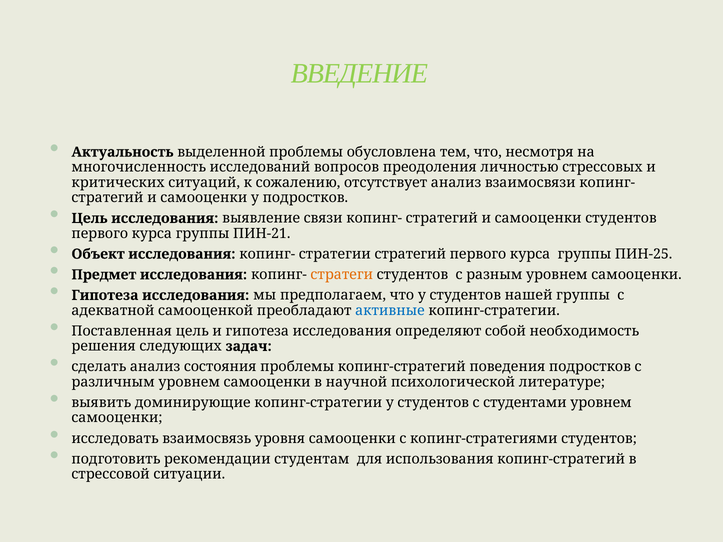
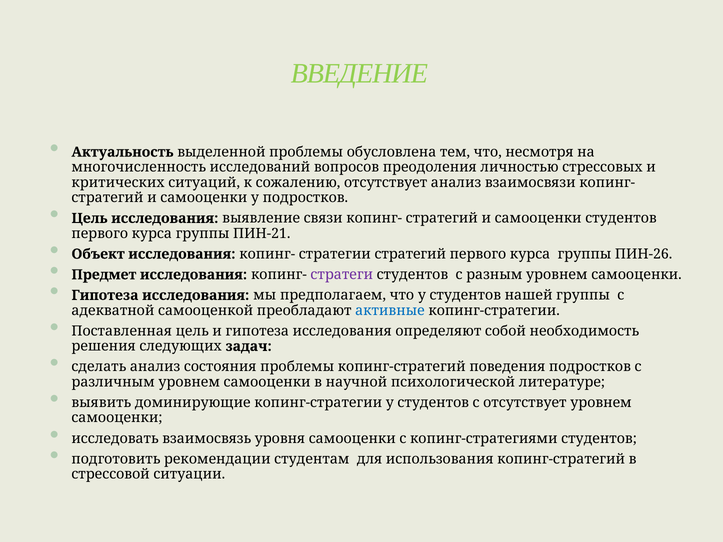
ПИН-25: ПИН-25 -> ПИН-26 (644, 254)
стратеги colour: orange -> purple (342, 275)
с студентами: студентами -> отсутствует (525, 403)
